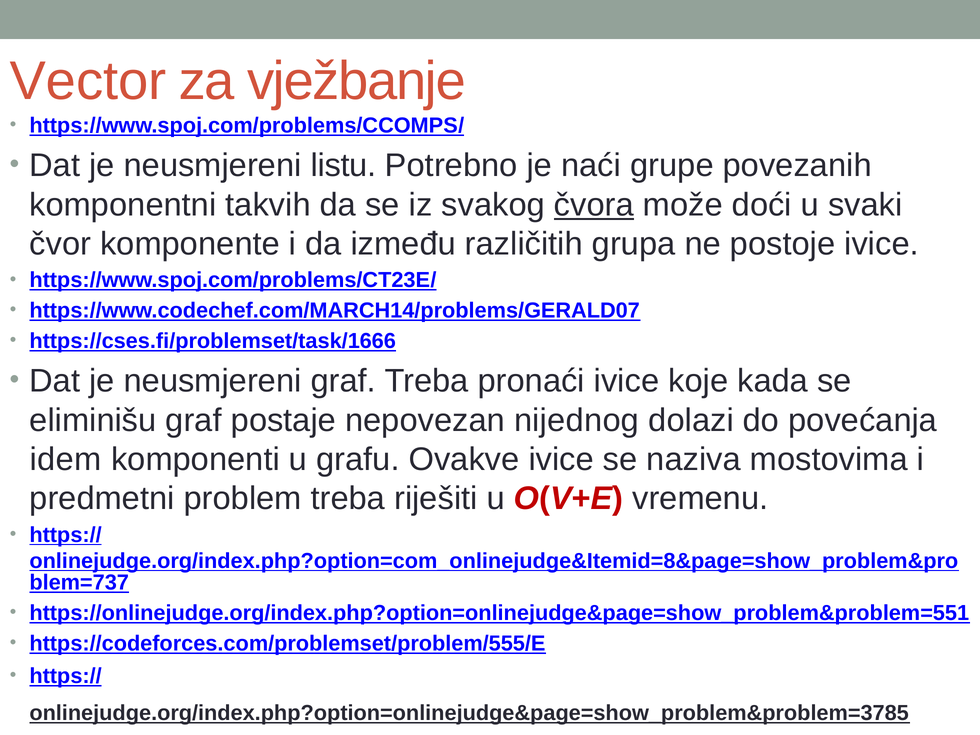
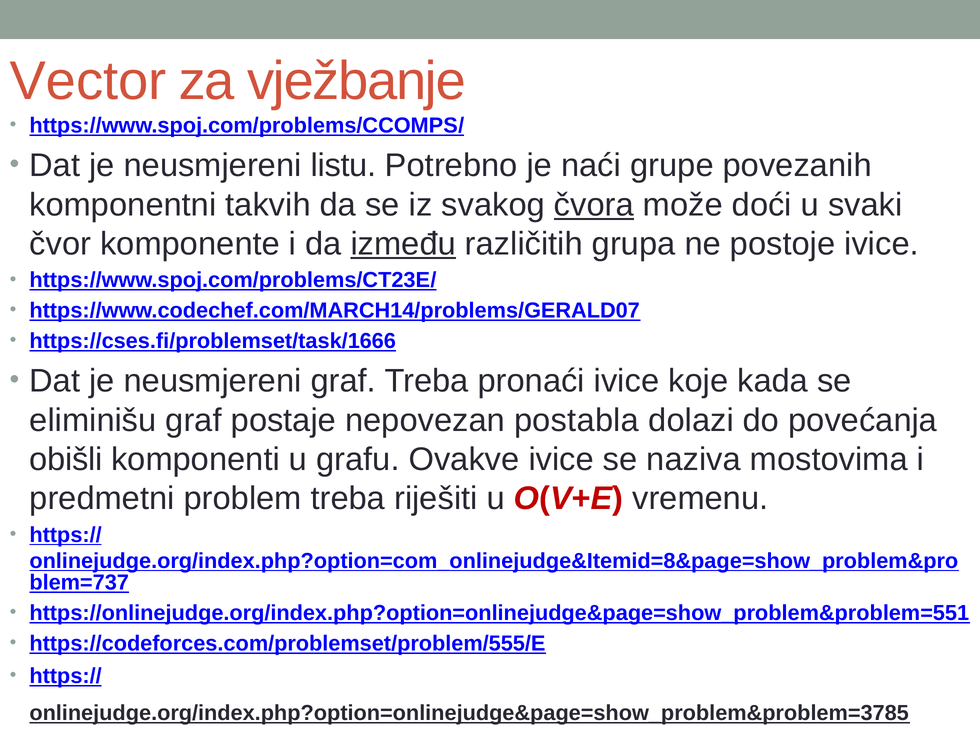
između underline: none -> present (403, 244)
nijednog: nijednog -> postabla (577, 420)
idem: idem -> obišli (66, 459)
